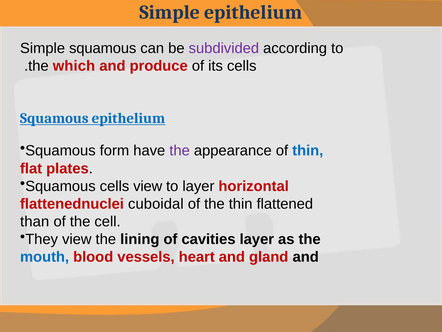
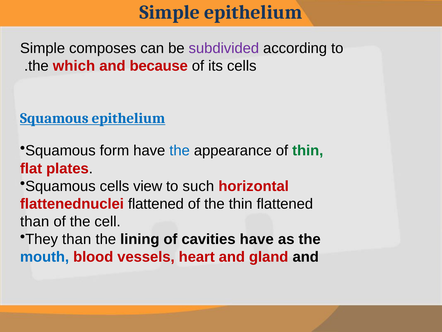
Simple squamous: squamous -> composes (103, 48)
produce: produce -> because (159, 66)
the colour: purple -> blue (180, 151)
thin colour: blue -> green (308, 151)
to layer: layer -> such (198, 186)
flattenednuclei cuboidal: cuboidal -> flattened (156, 204)
They view: view -> than (77, 239)
cavities layer: layer -> have (257, 239)
